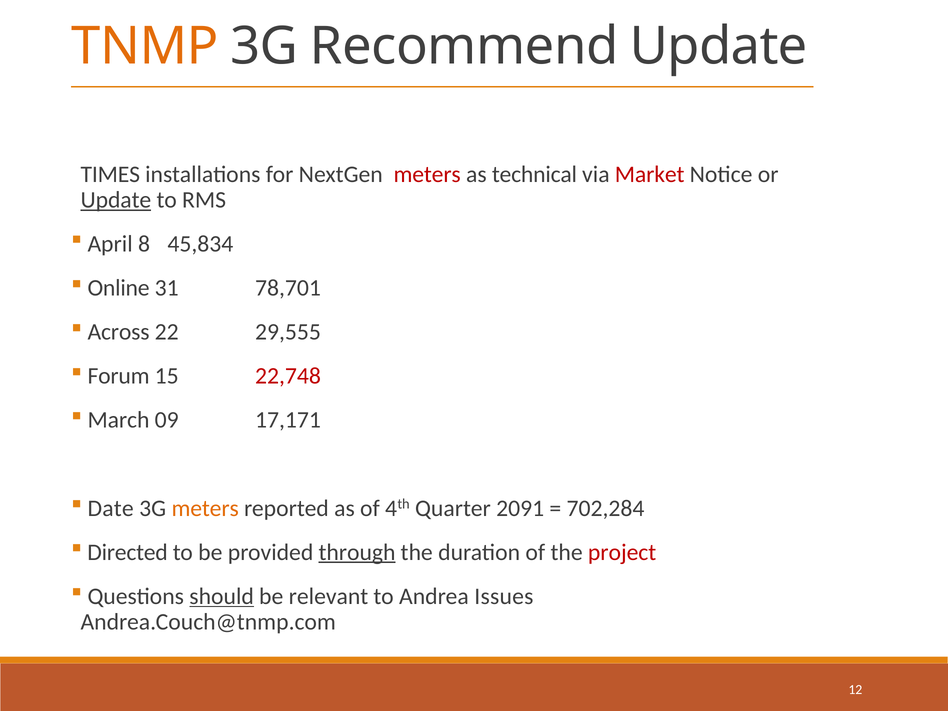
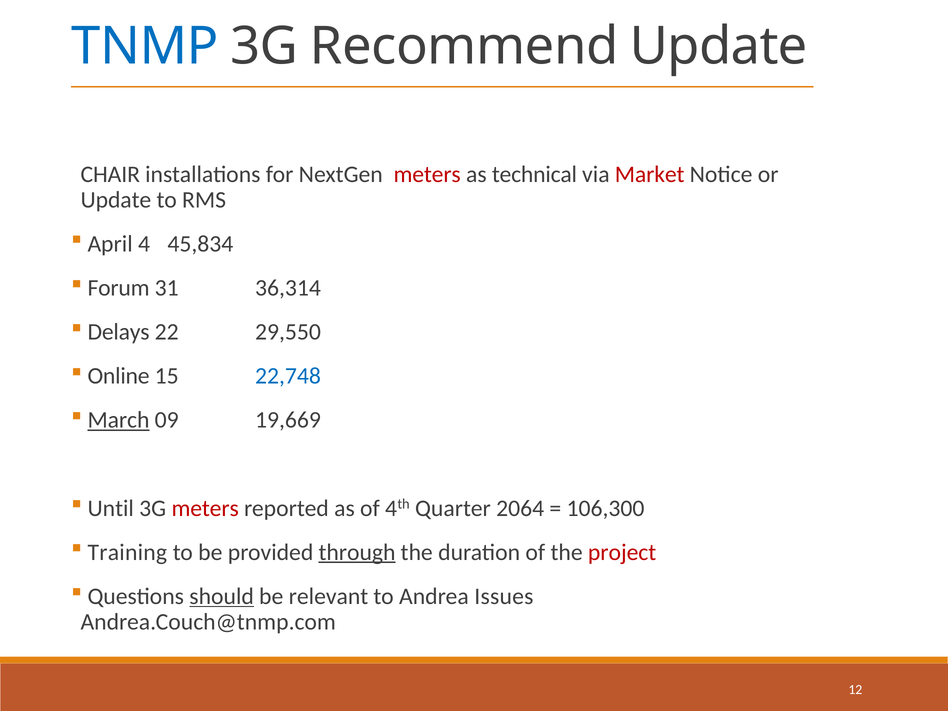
TNMP colour: orange -> blue (145, 46)
TIMES: TIMES -> CHAIR (110, 174)
Update underline: present -> none (116, 200)
8: 8 -> 4 (144, 244)
Online: Online -> Forum (119, 288)
78,701: 78,701 -> 36,314 (288, 288)
Across: Across -> Delays (119, 332)
29,555: 29,555 -> 29,550 (288, 332)
Forum: Forum -> Online (119, 376)
22,748 colour: red -> blue (288, 376)
March underline: none -> present (118, 420)
17,171: 17,171 -> 19,669 (288, 420)
Date: Date -> Until (111, 508)
meters colour: orange -> red (205, 508)
2091: 2091 -> 2064 (520, 508)
702,284: 702,284 -> 106,300 (605, 508)
Directed: Directed -> Training (127, 552)
